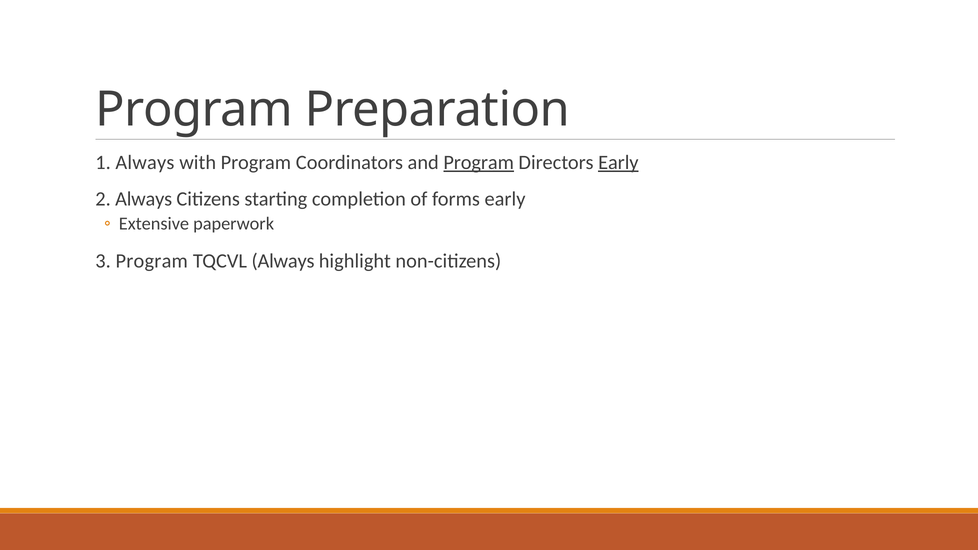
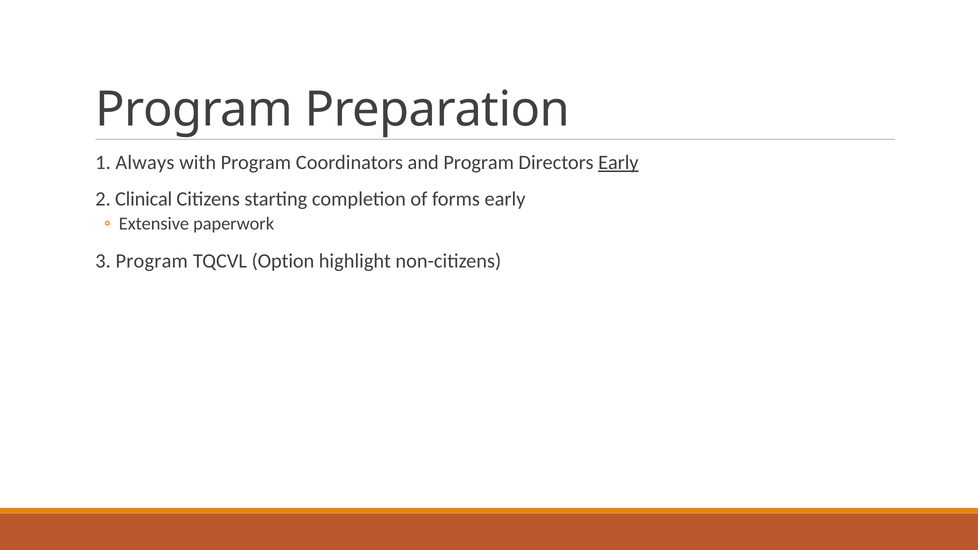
Program underline: present -> none (479, 163)
2 Always: Always -> Clinical (144, 199)
TQCVL Always: Always -> Option (283, 261)
